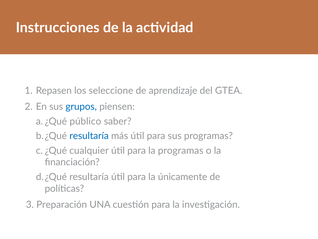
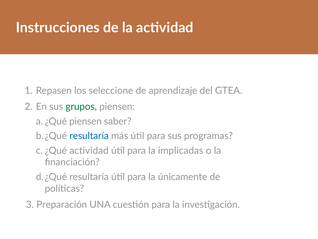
grupos colour: blue -> green (81, 107)
público: público -> piensen (85, 121)
cualquier: cualquier -> actividad (89, 150)
la programas: programas -> implicadas (181, 150)
